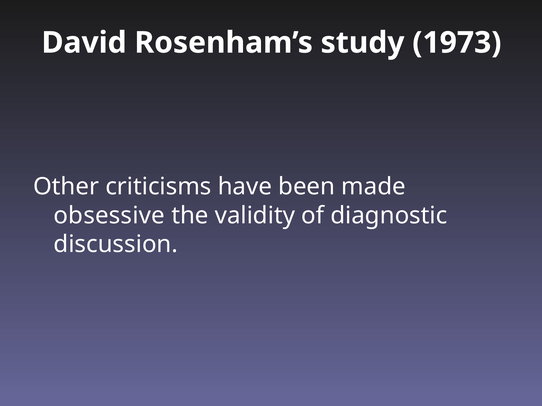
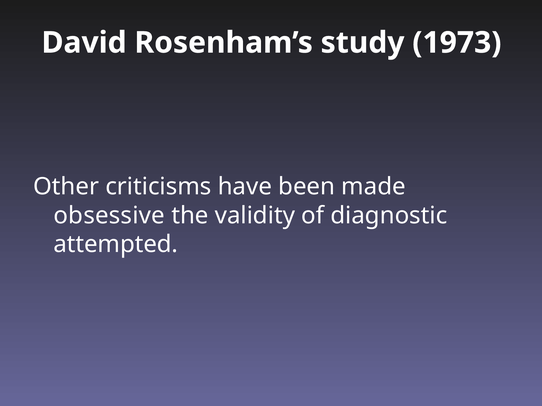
discussion: discussion -> attempted (116, 245)
